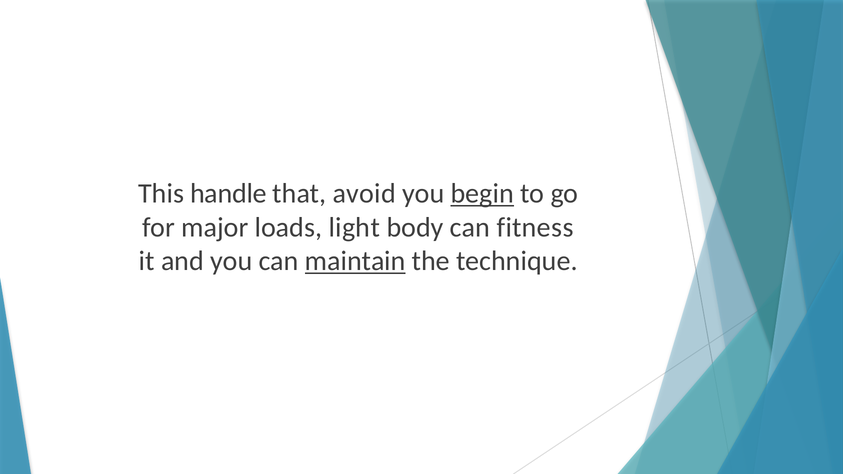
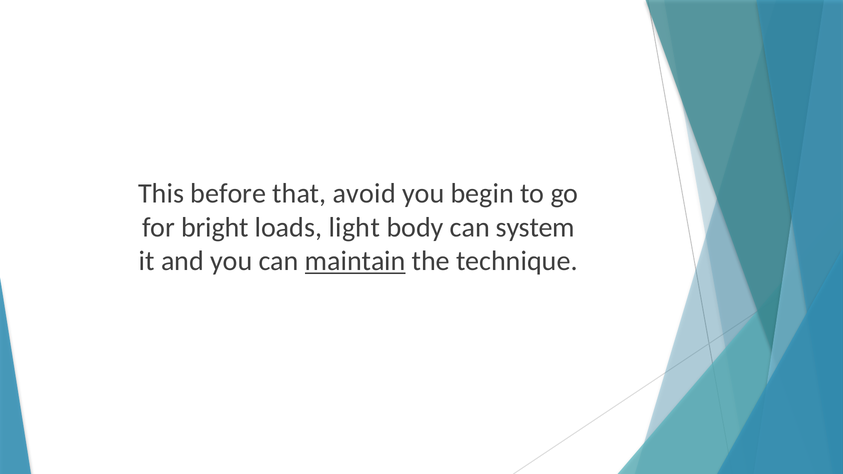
handle: handle -> before (228, 194)
begin underline: present -> none (482, 194)
major: major -> bright (215, 227)
fitness: fitness -> system (535, 227)
